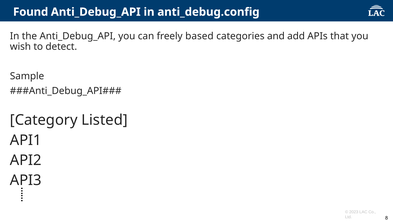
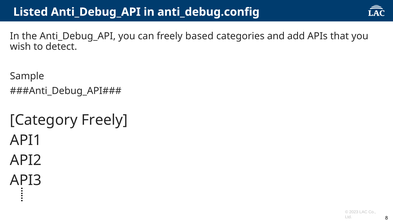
Found: Found -> Listed (31, 12)
Category Listed: Listed -> Freely (105, 120)
